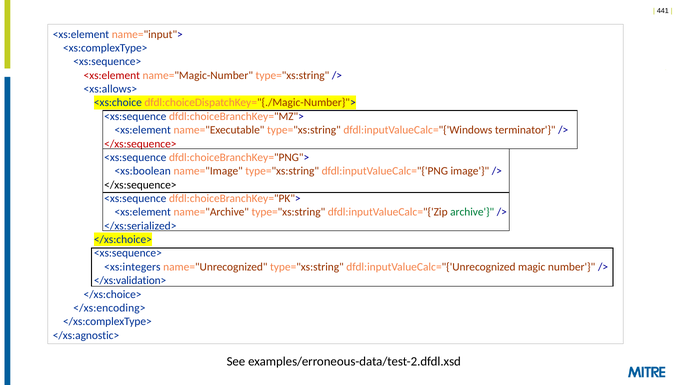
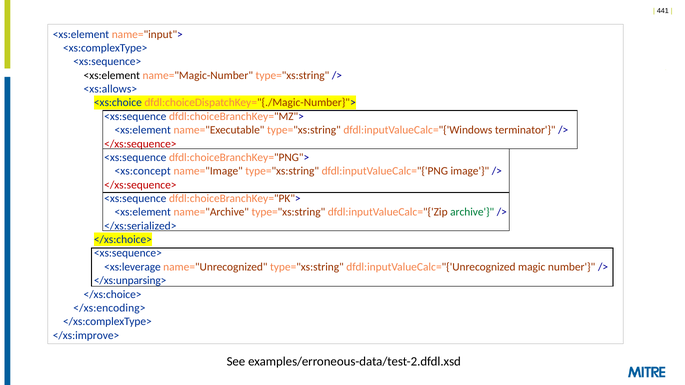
<xs:element colour: red -> black (112, 75)
<xs:boolean: <xs:boolean -> <xs:concept (143, 171)
</xs:sequence> colour: black -> red (140, 185)
<xs:integers: <xs:integers -> <xs:leverage (132, 267)
</xs:validation>: </xs:validation> -> </xs:unparsing> (130, 281)
</xs:agnostic>: </xs:agnostic> -> </xs:improve> (86, 336)
